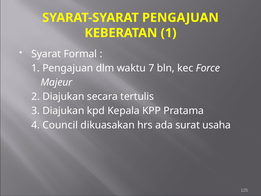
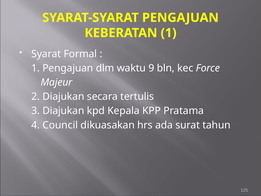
7: 7 -> 9 (151, 68)
usaha: usaha -> tahun (217, 125)
